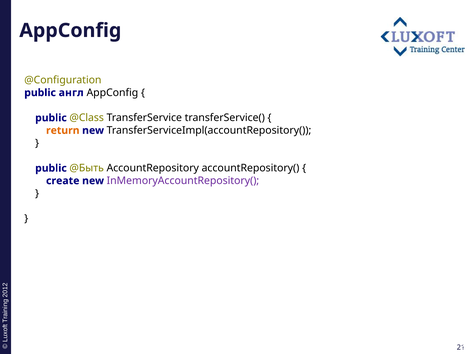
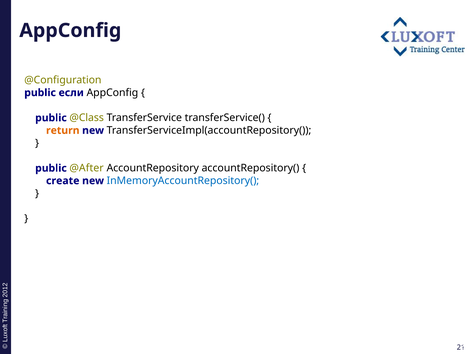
англ: англ -> если (71, 93)
@Быть: @Быть -> @After (87, 168)
InMemoryAccountRepository( colour: purple -> blue (183, 181)
